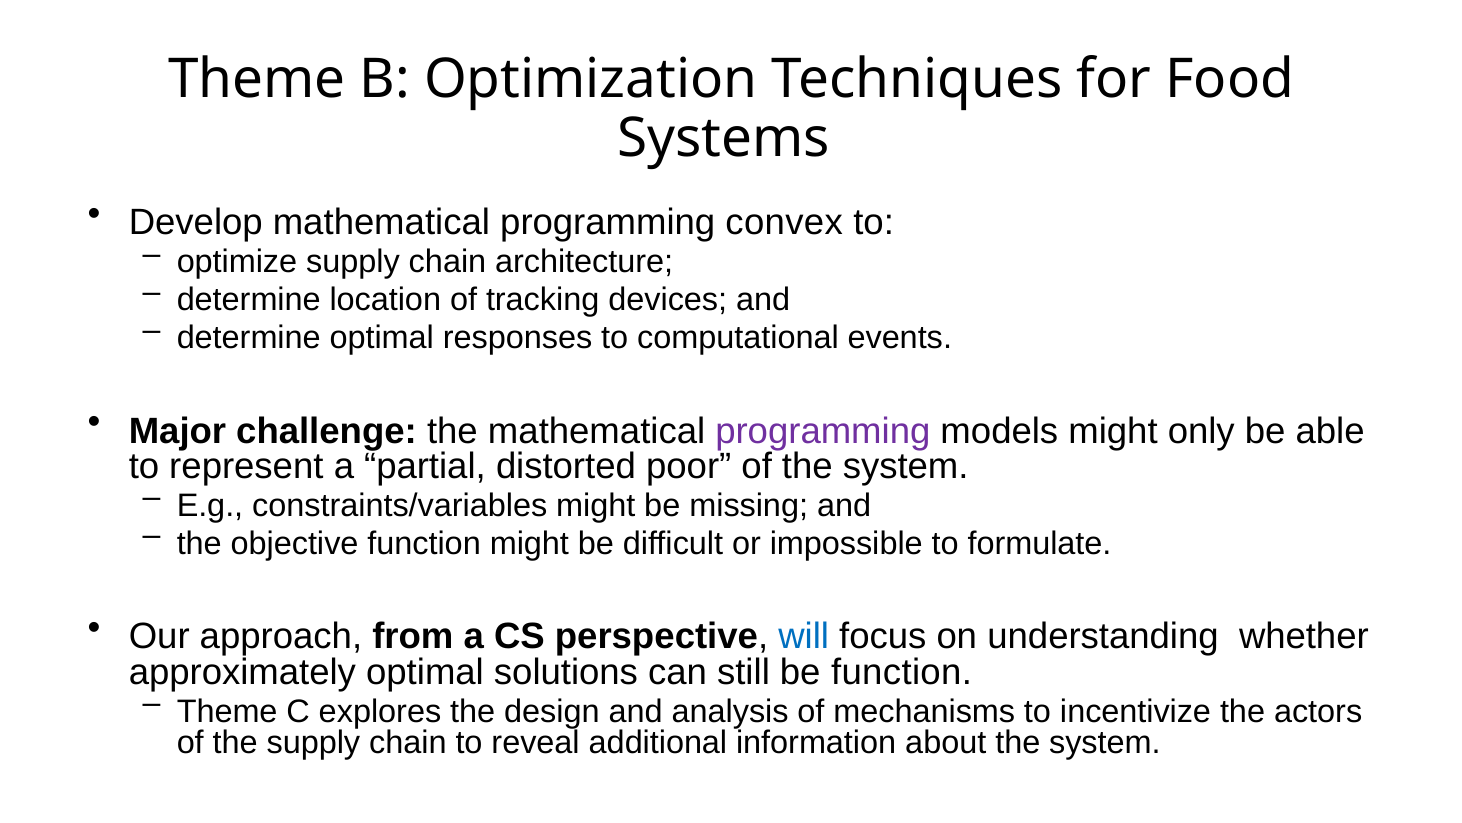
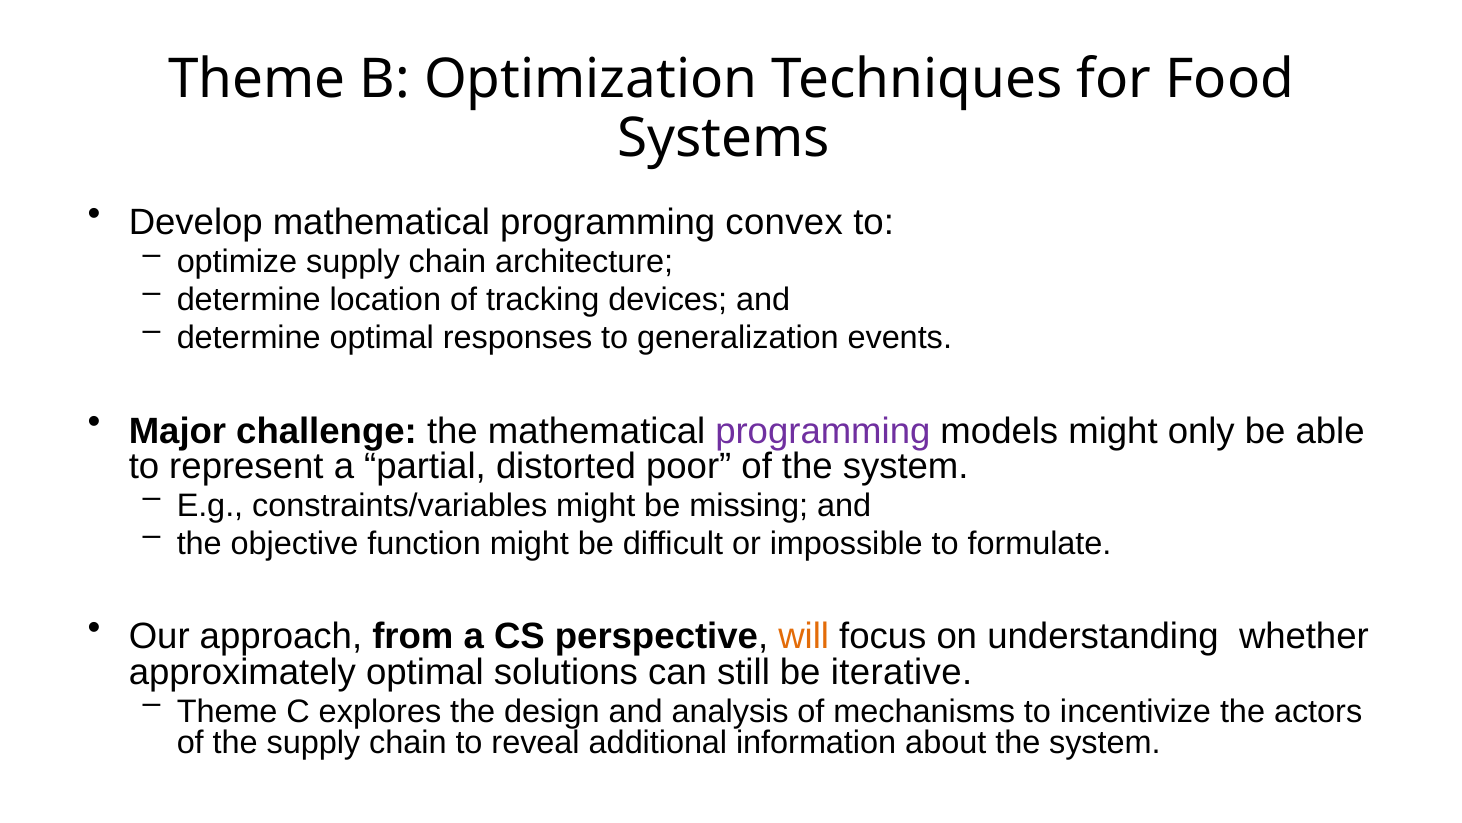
computational: computational -> generalization (738, 338)
will colour: blue -> orange (804, 636)
be function: function -> iterative (902, 671)
